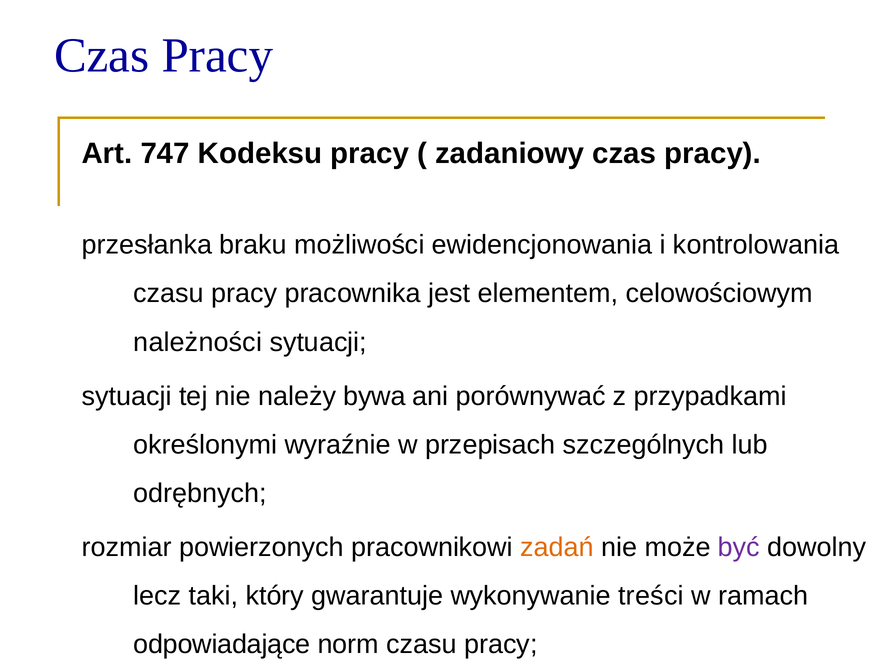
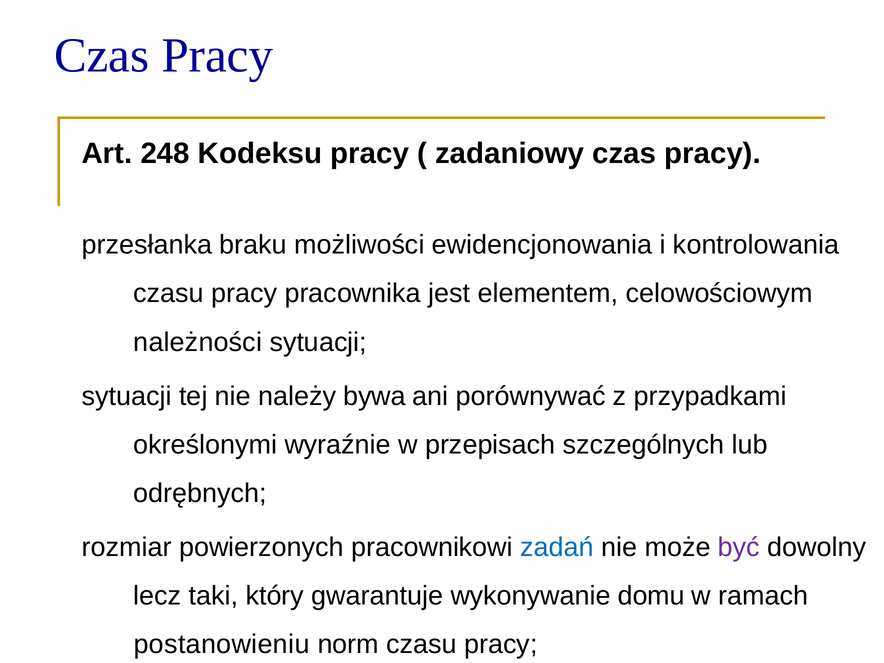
747: 747 -> 248 (165, 154)
zadań colour: orange -> blue (557, 547)
treści: treści -> domu (651, 596)
odpowiadające: odpowiadające -> postanowieniu (222, 644)
